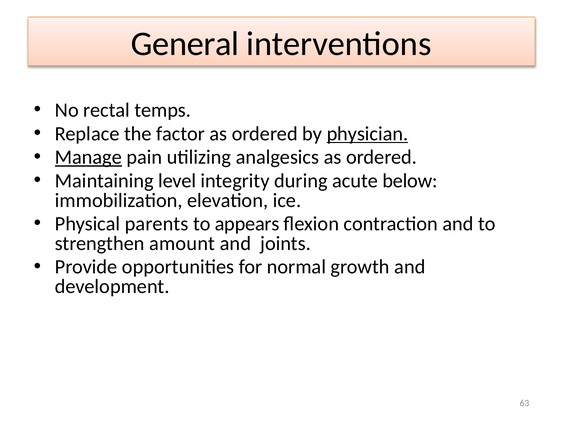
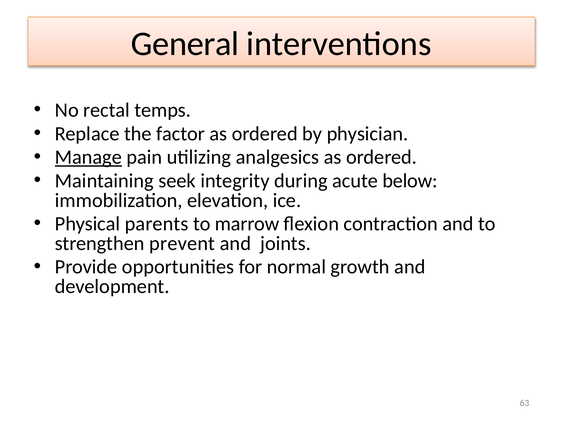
physician underline: present -> none (367, 134)
level: level -> seek (177, 181)
appears: appears -> marrow (247, 224)
amount: amount -> prevent (182, 243)
